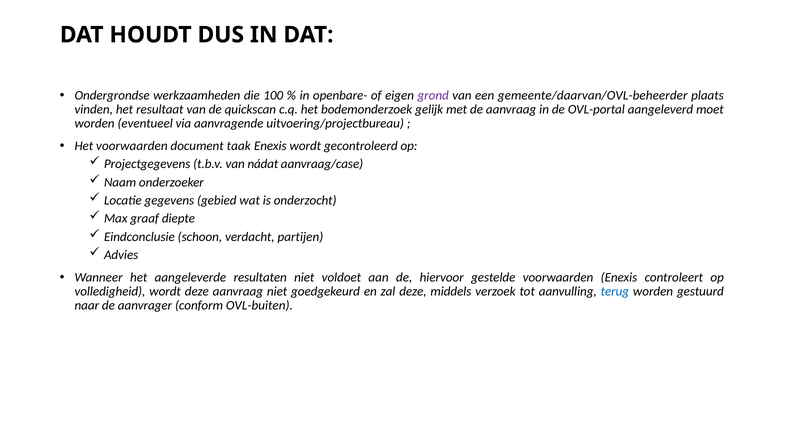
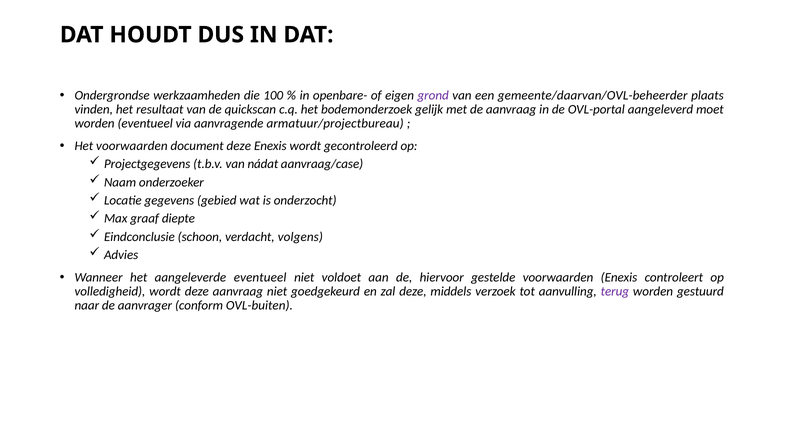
uitvoering/projectbureau: uitvoering/projectbureau -> armatuur/projectbureau (335, 123)
document taak: taak -> deze (239, 146)
partijen: partijen -> volgens (300, 237)
aangeleverde resultaten: resultaten -> eventueel (260, 277)
terug colour: blue -> purple (615, 291)
